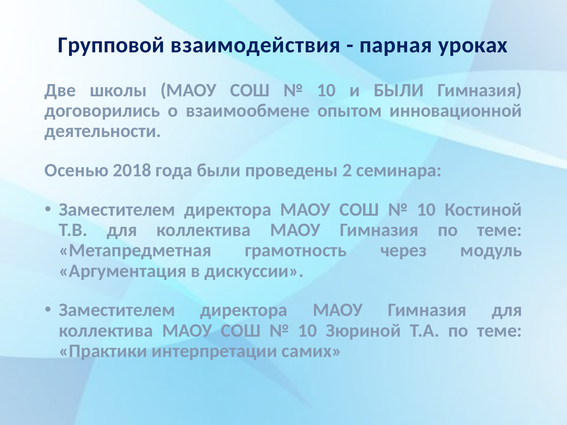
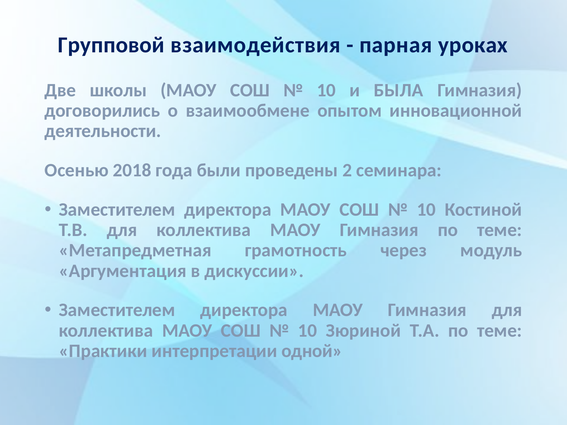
и БЫЛИ: БЫЛИ -> БЫЛА (399, 90)
самих: самих -> одной (312, 351)
